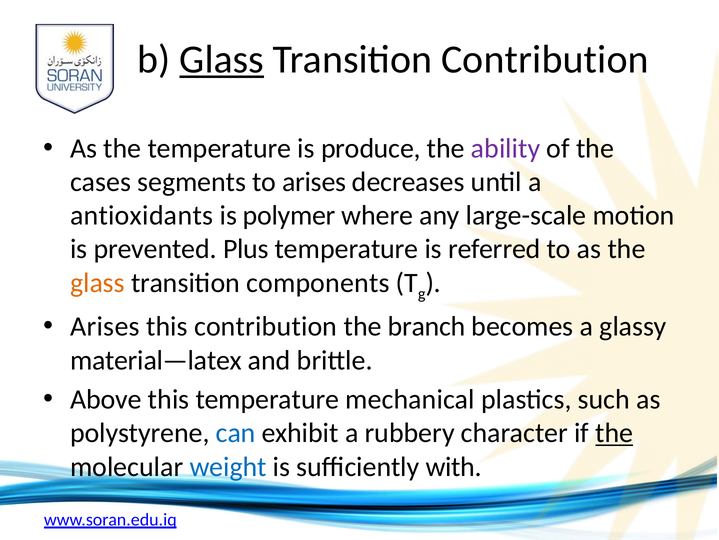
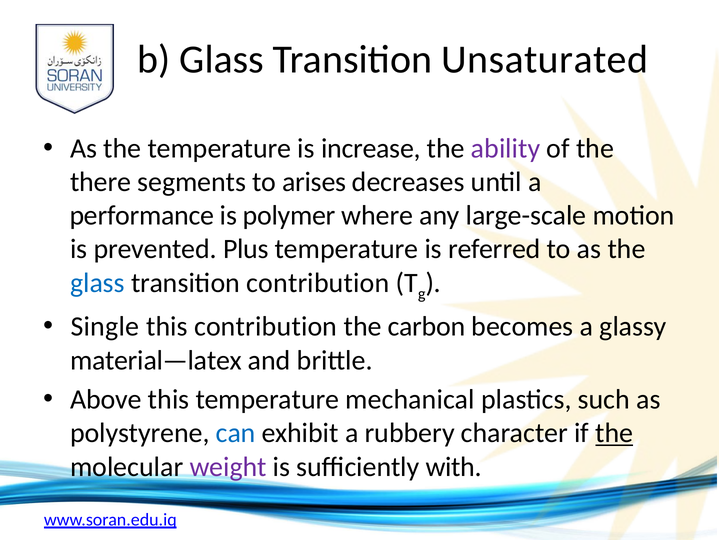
Glass underline: present -> none (222, 60)
Transition Contribution: Contribution -> Unsaturated (545, 60)
produce: produce -> increase (371, 148)
cases: cases -> there (101, 182)
antioxidants: antioxidants -> performance (142, 215)
glass colour: orange -> blue (97, 282)
transition components: components -> contribution (318, 282)
Arises: Arises -> Single (105, 326)
branch: branch -> carbon (427, 326)
weight colour: blue -> purple (228, 466)
